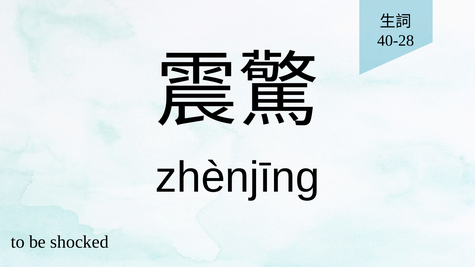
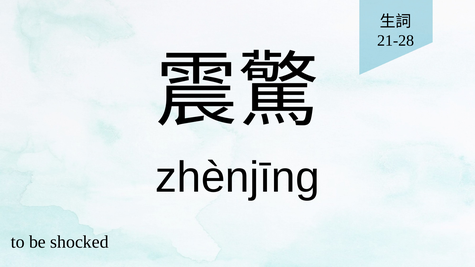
40-28: 40-28 -> 21-28 (396, 41)
